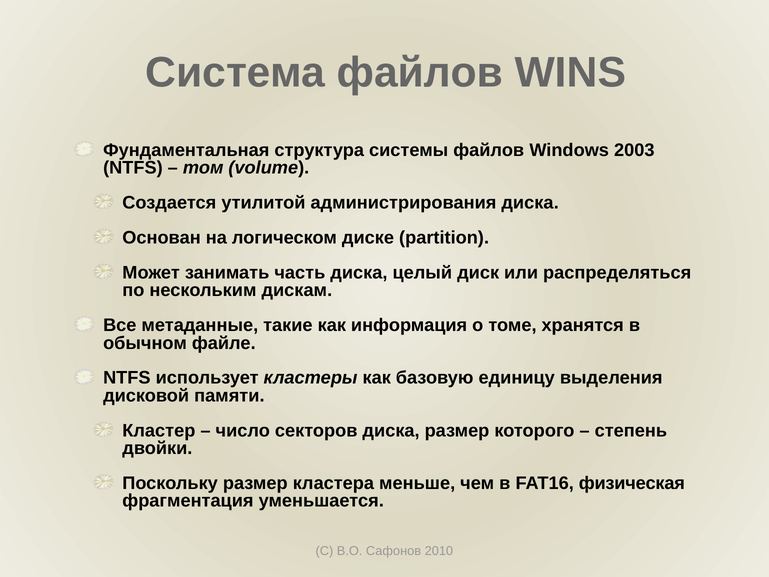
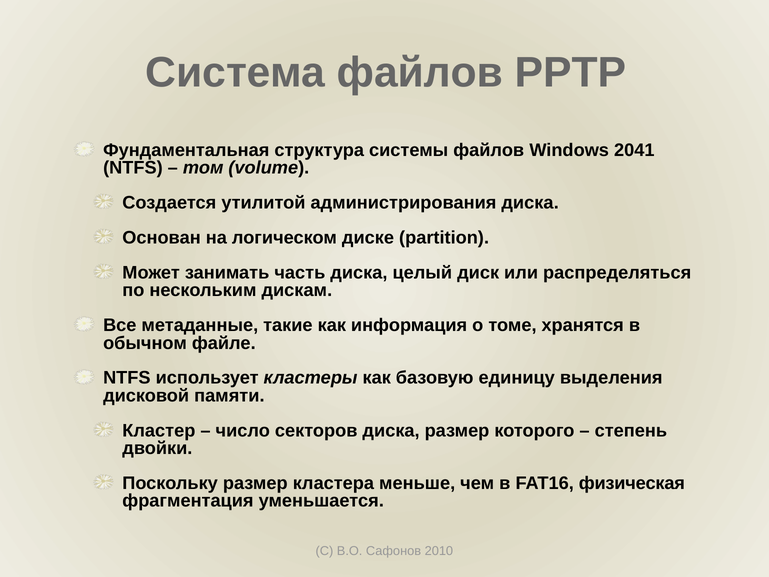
WINS: WINS -> PPTP (570, 73)
2003: 2003 -> 2041 (634, 150)
